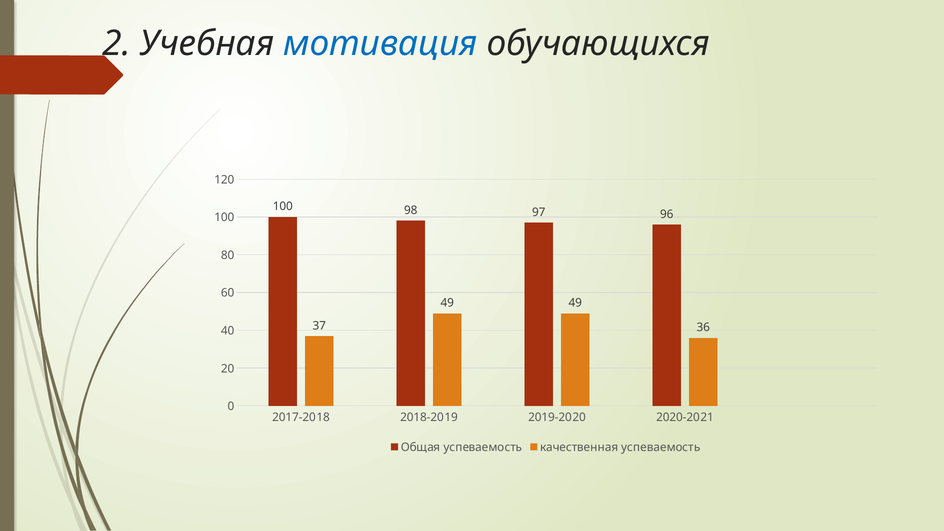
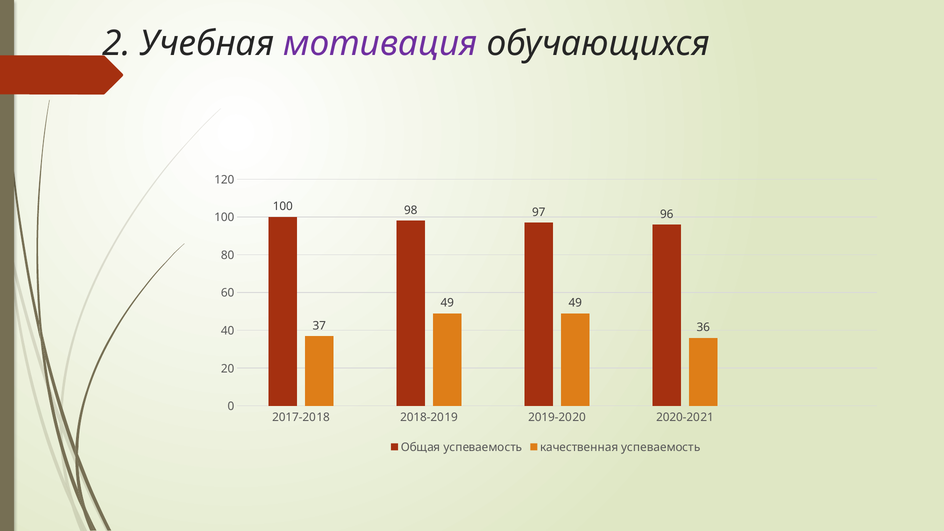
мотивация colour: blue -> purple (380, 44)
